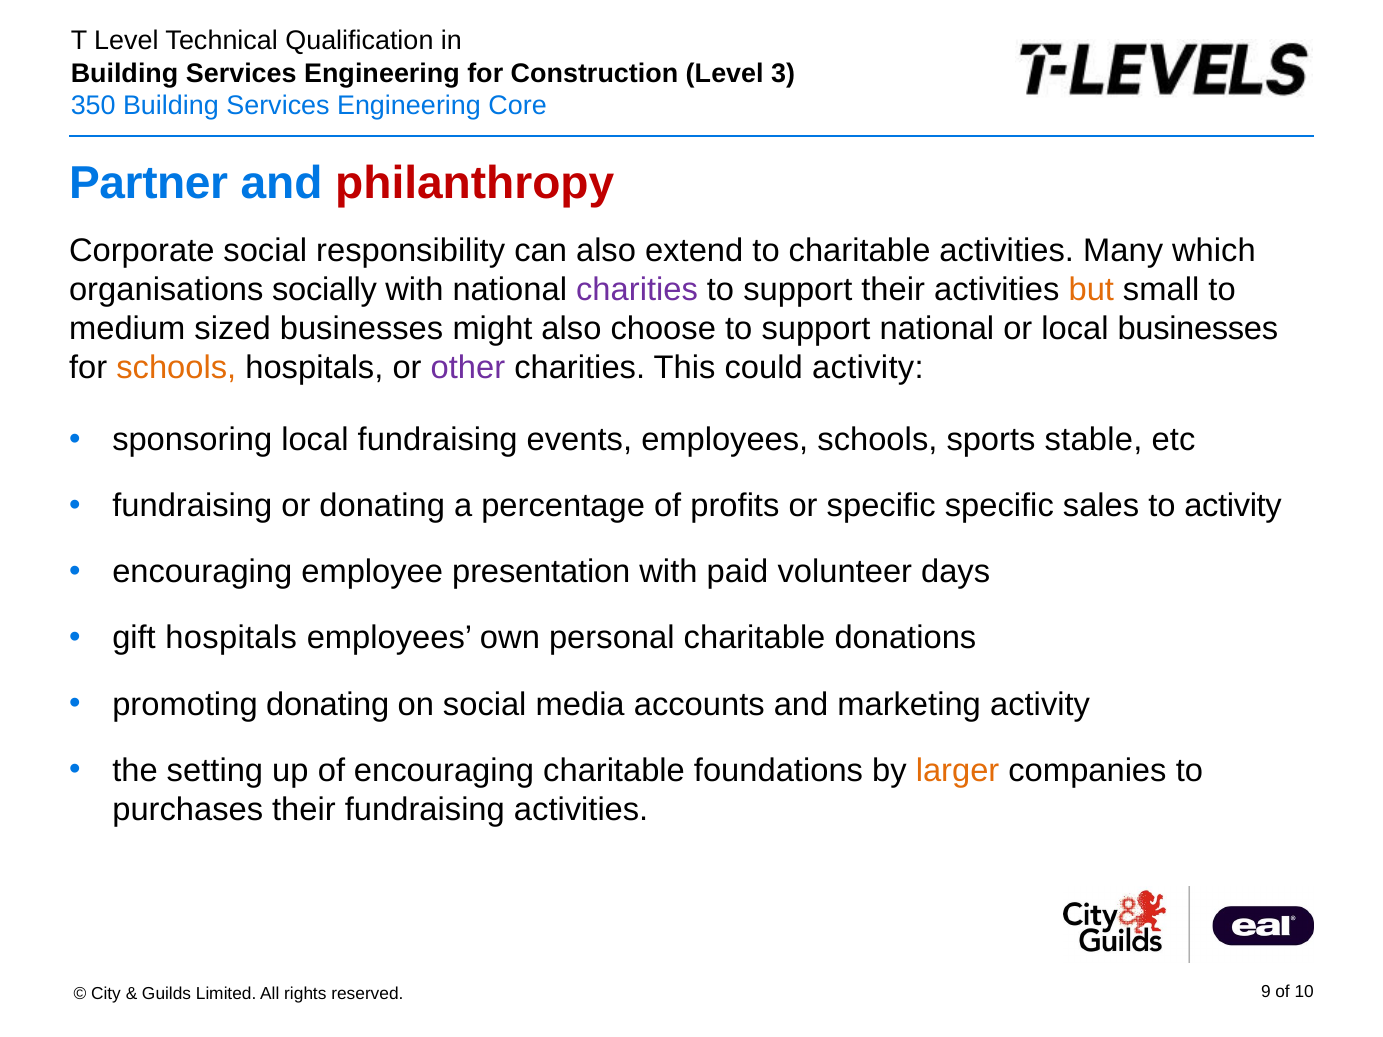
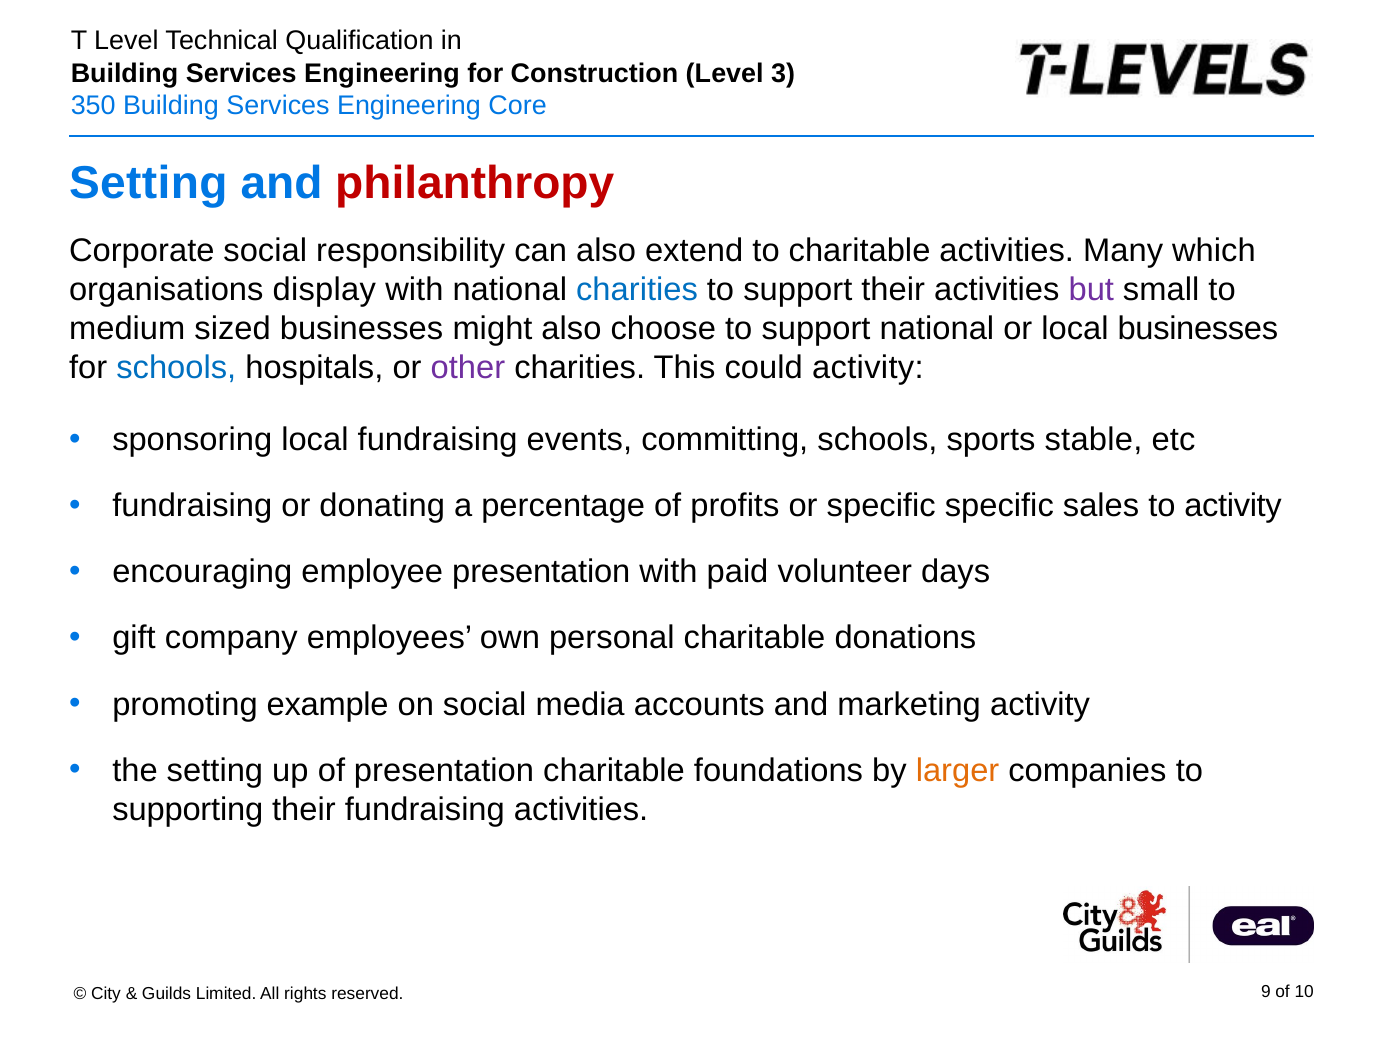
Partner: Partner -> Setting (148, 183)
socially: socially -> display (324, 290)
charities colour: purple -> blue (637, 290)
but colour: orange -> purple (1091, 290)
schools colour: orange -> blue (176, 368)
events employees: employees -> committing (725, 440)
gift hospitals: hospitals -> company (231, 638)
promoting donating: donating -> example (328, 704)
of encouraging: encouraging -> presentation (444, 771)
purchases: purchases -> supporting (188, 810)
